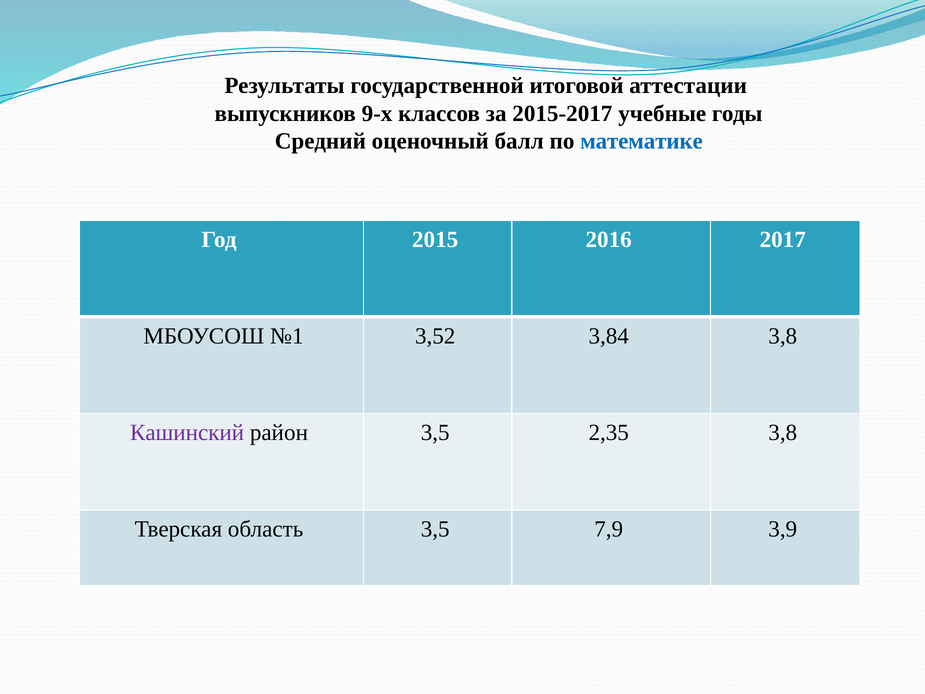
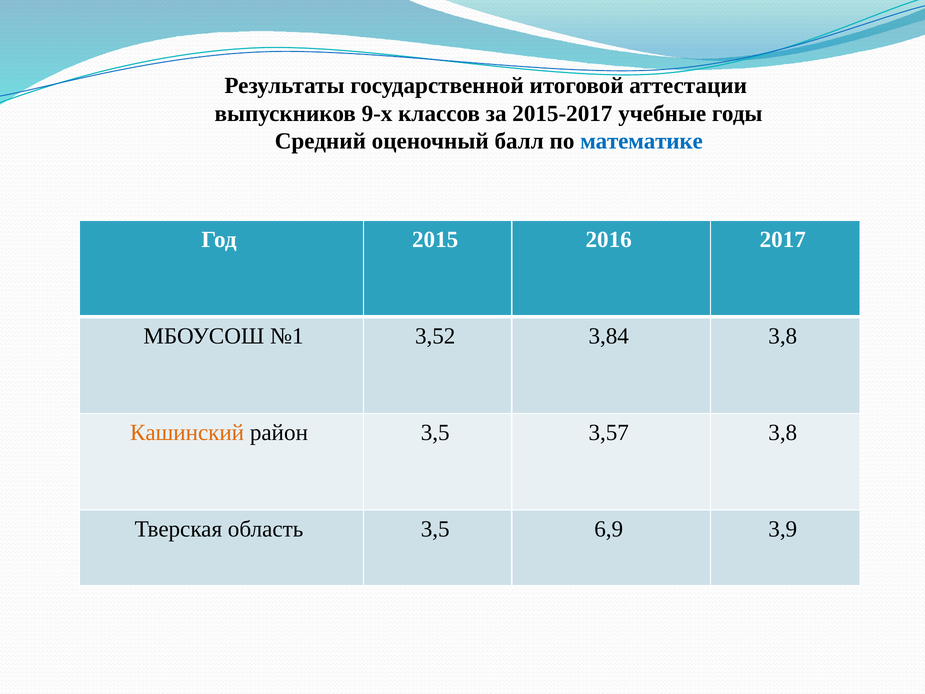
Кашинский colour: purple -> orange (187, 433)
2,35: 2,35 -> 3,57 (609, 433)
7,9: 7,9 -> 6,9 (609, 529)
